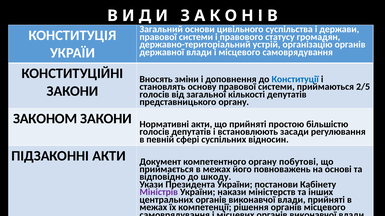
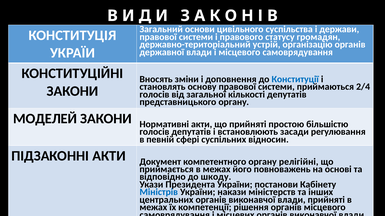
2/5: 2/5 -> 2/4 (363, 87)
ЗАКОНОМ: ЗАКОНОМ -> МОДЕЛЕЙ (45, 119)
побутові: побутові -> релігійні (299, 162)
Міністрів colour: purple -> blue (159, 193)
